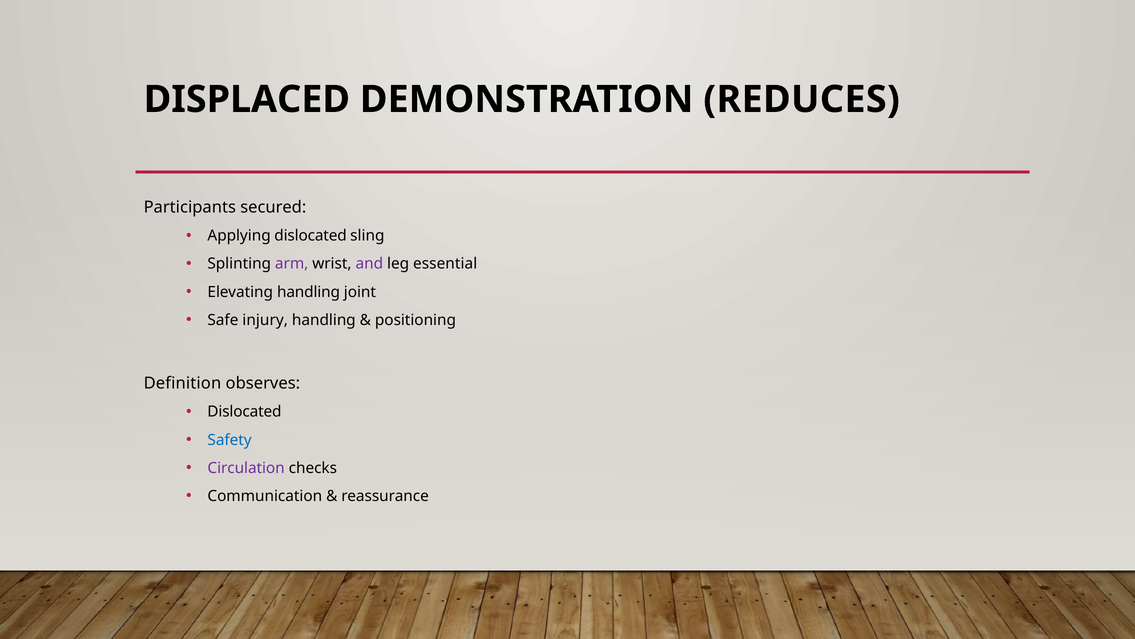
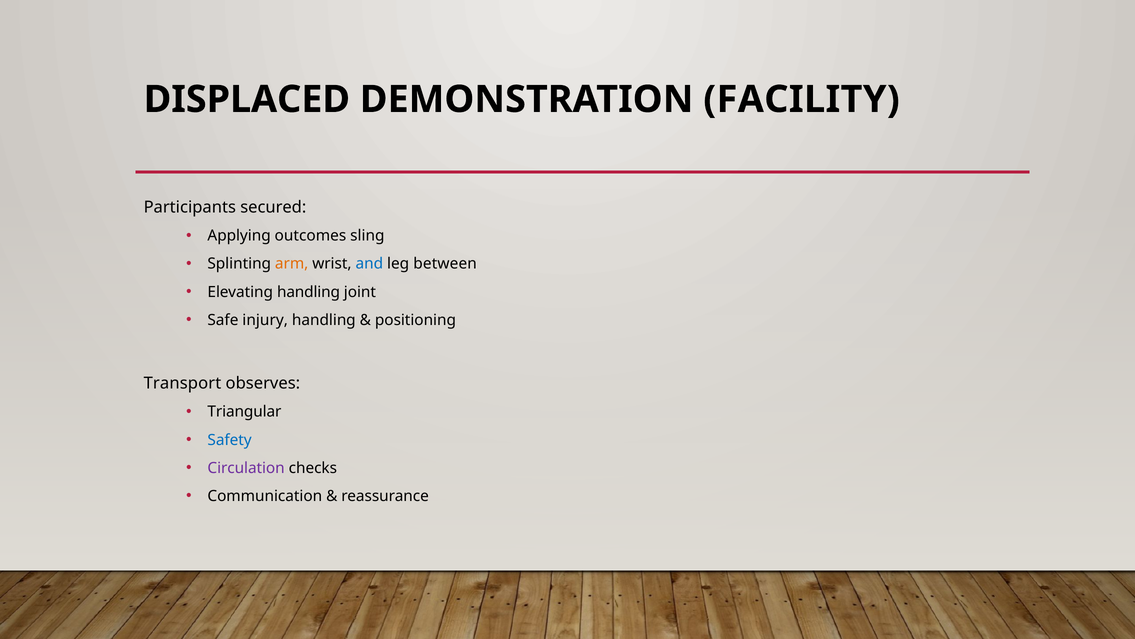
REDUCES: REDUCES -> FACILITY (802, 99)
Applying dislocated: dislocated -> outcomes (310, 236)
arm colour: purple -> orange (292, 264)
and colour: purple -> blue (369, 264)
essential: essential -> between (445, 264)
Definition: Definition -> Transport (182, 383)
Dislocated: Dislocated -> Triangular (244, 412)
